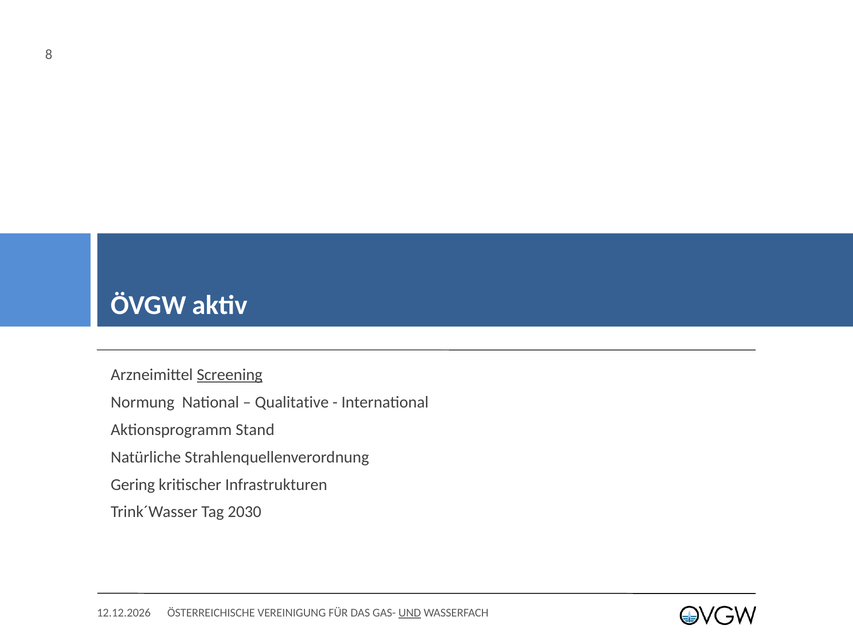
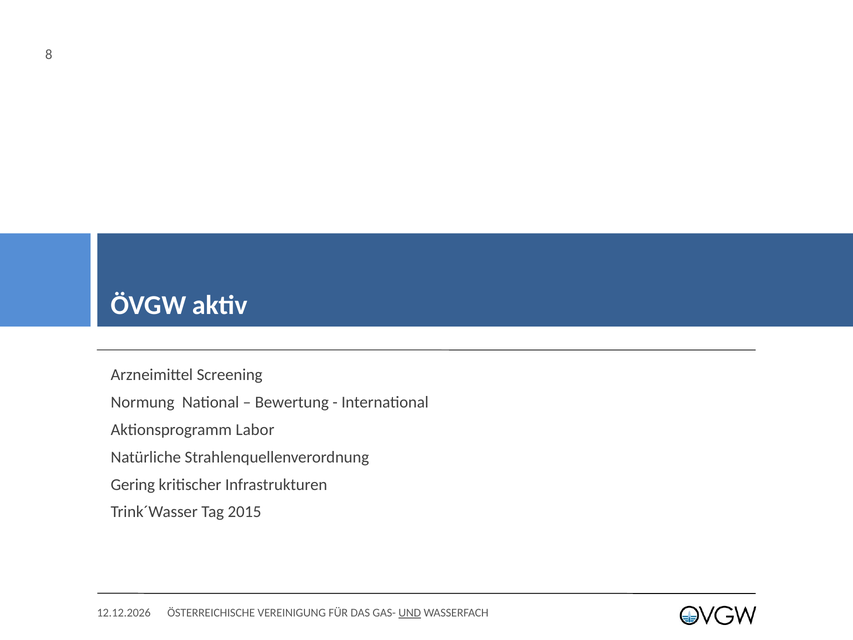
Screening underline: present -> none (230, 375)
Qualitative: Qualitative -> Bewertung (292, 402)
Stand: Stand -> Labor (255, 430)
2030: 2030 -> 2015 (245, 512)
